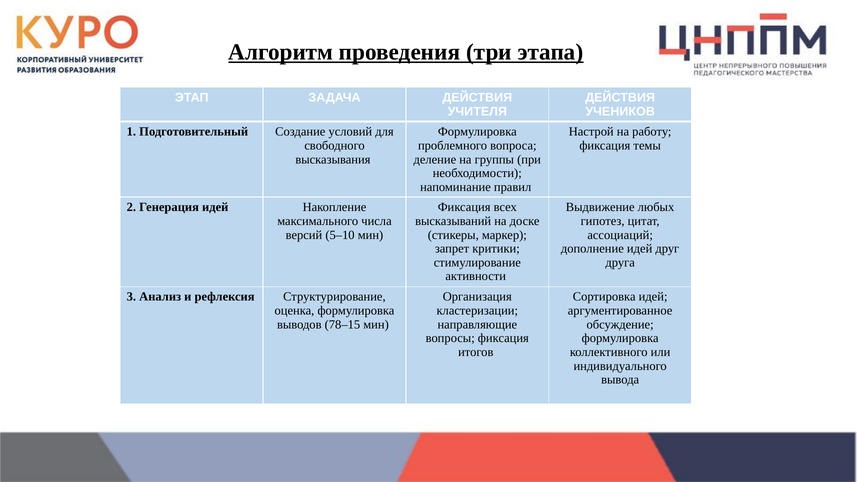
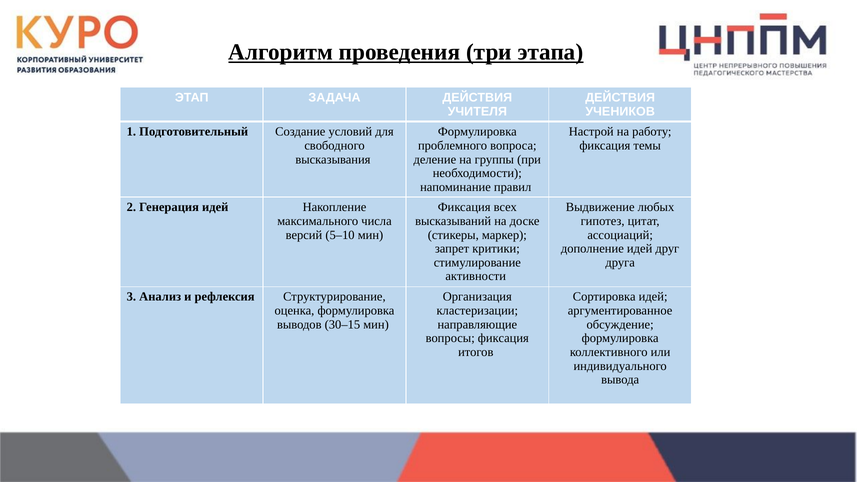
78–15: 78–15 -> 30–15 (342, 325)
